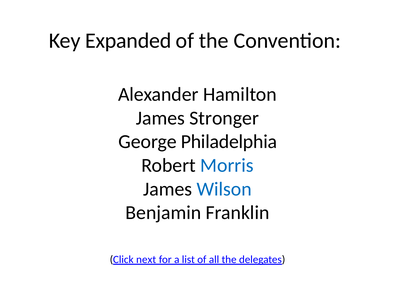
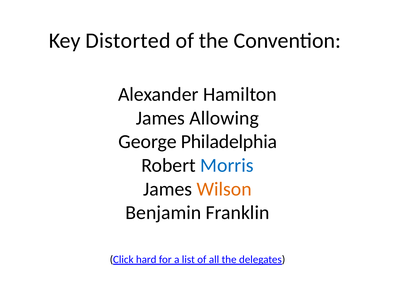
Expanded: Expanded -> Distorted (128, 41)
Stronger: Stronger -> Allowing (224, 118)
Wilson colour: blue -> orange (224, 189)
next: next -> hard (146, 260)
